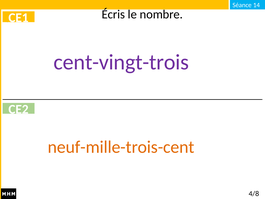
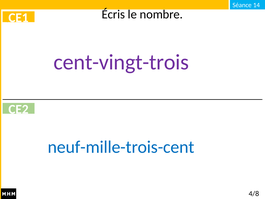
neuf-mille-trois-cent colour: orange -> blue (121, 147)
